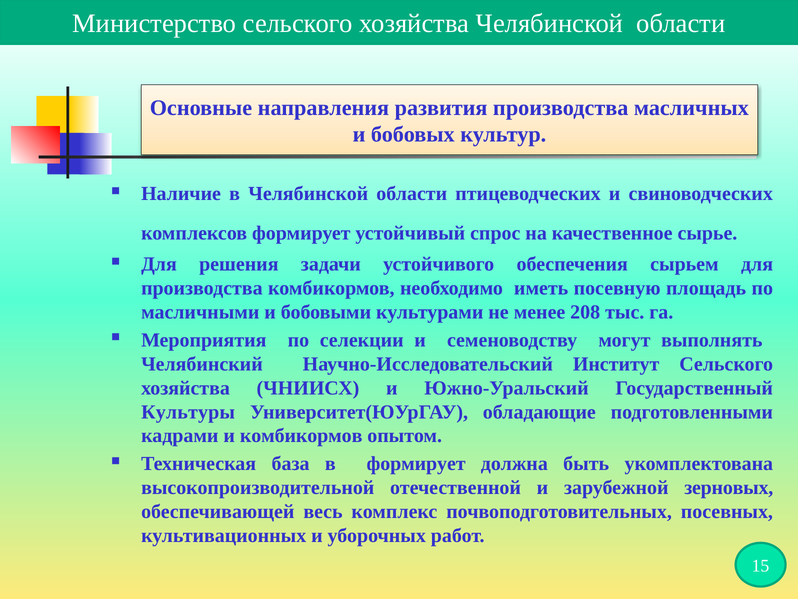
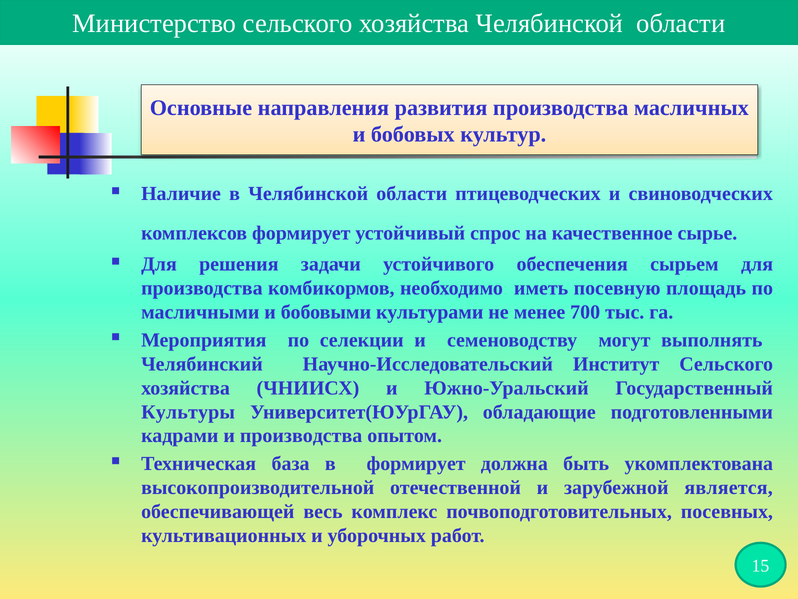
208: 208 -> 700 (585, 312)
и комбикормов: комбикормов -> производства (301, 436)
зерновых: зерновых -> является (729, 487)
